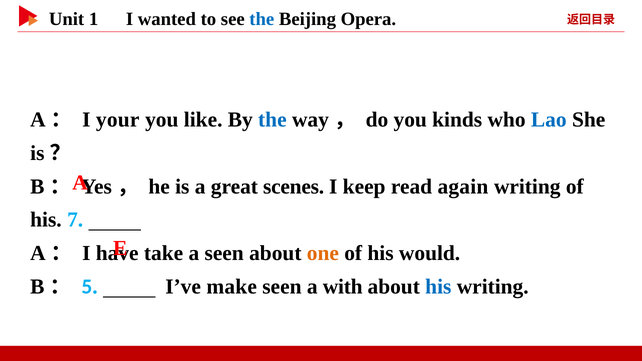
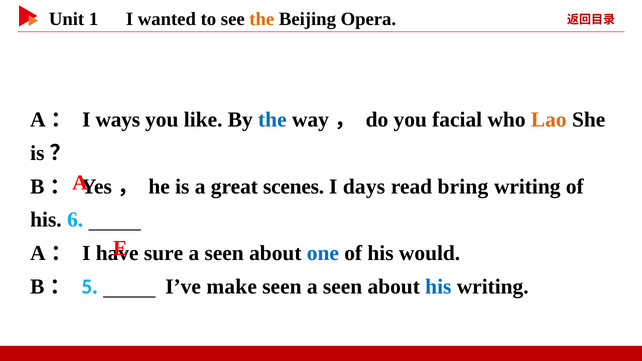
the colour: blue -> orange (262, 19)
your: your -> ways (118, 120)
kinds: kinds -> facial (457, 120)
Lao colour: blue -> orange (549, 120)
keep: keep -> days (364, 187)
again: again -> bring (463, 187)
7: 7 -> 6 (75, 220)
take: take -> sure (164, 253)
one colour: orange -> blue (323, 253)
seen a with: with -> seen (343, 287)
